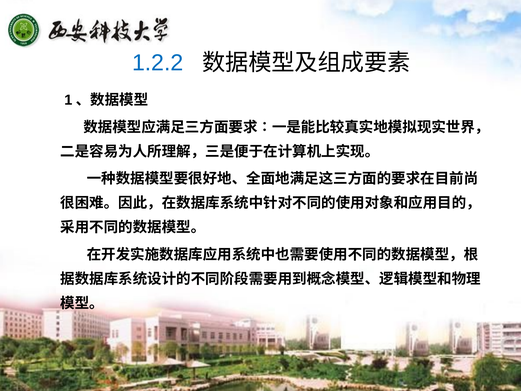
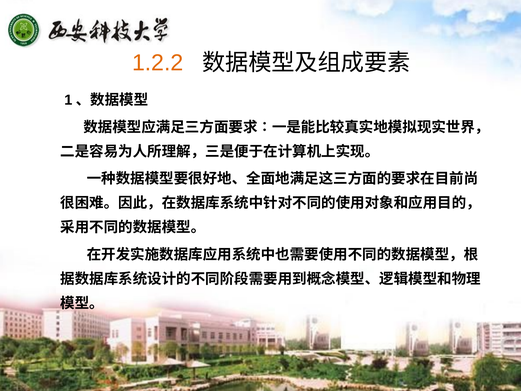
1.2.2 colour: blue -> orange (158, 63)
